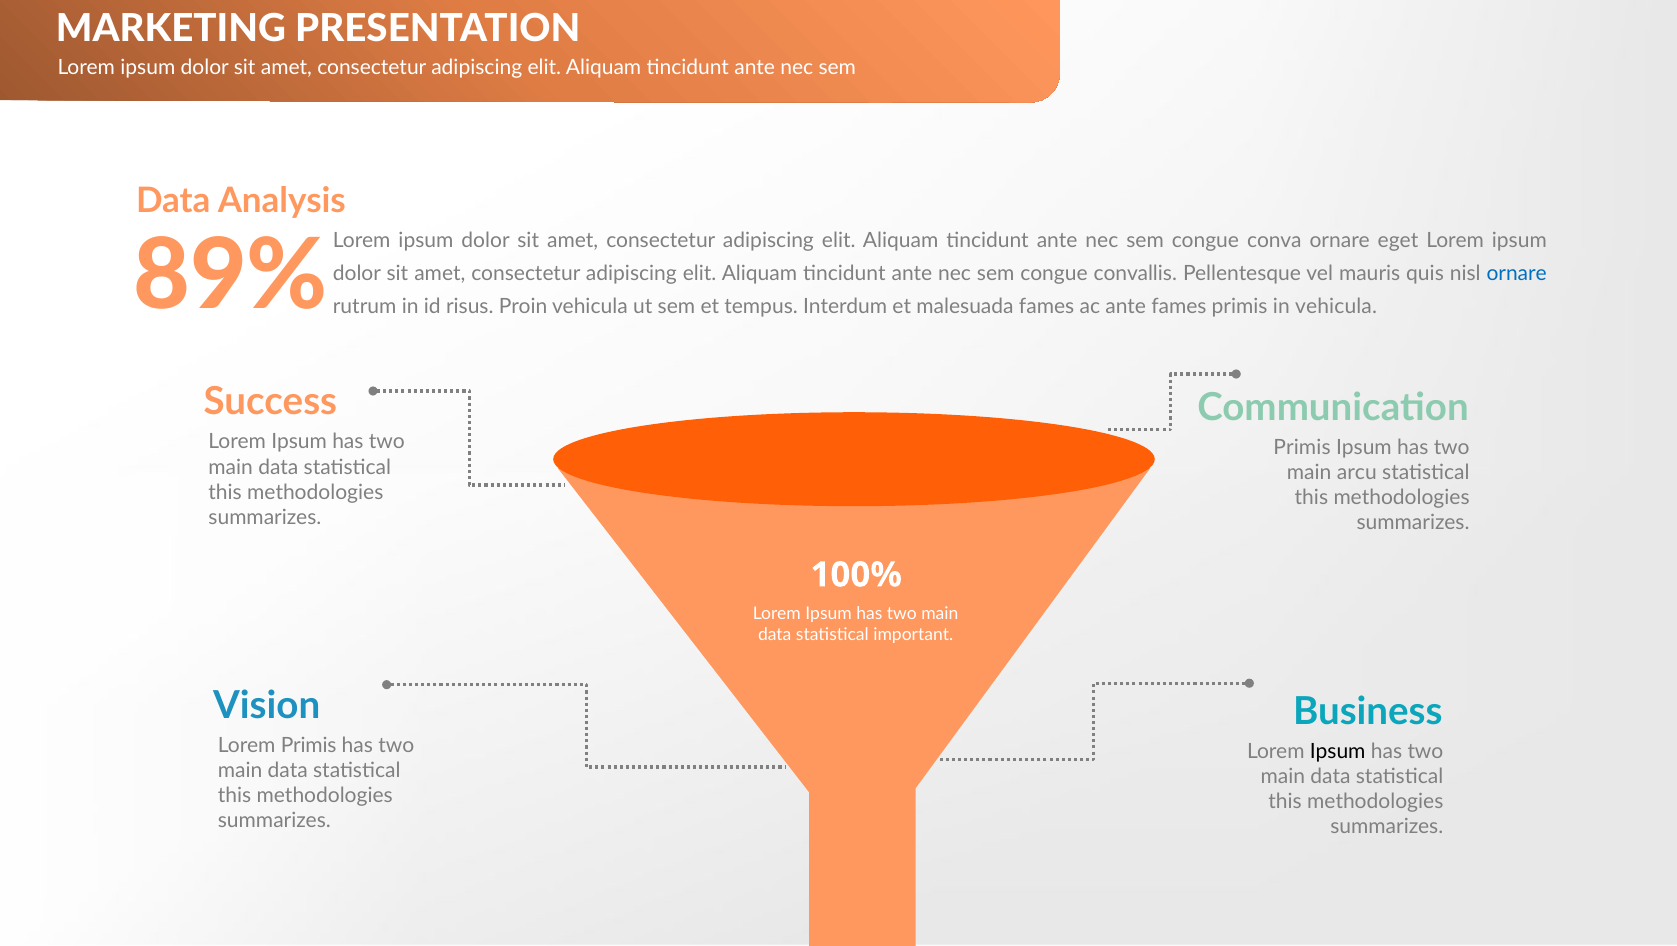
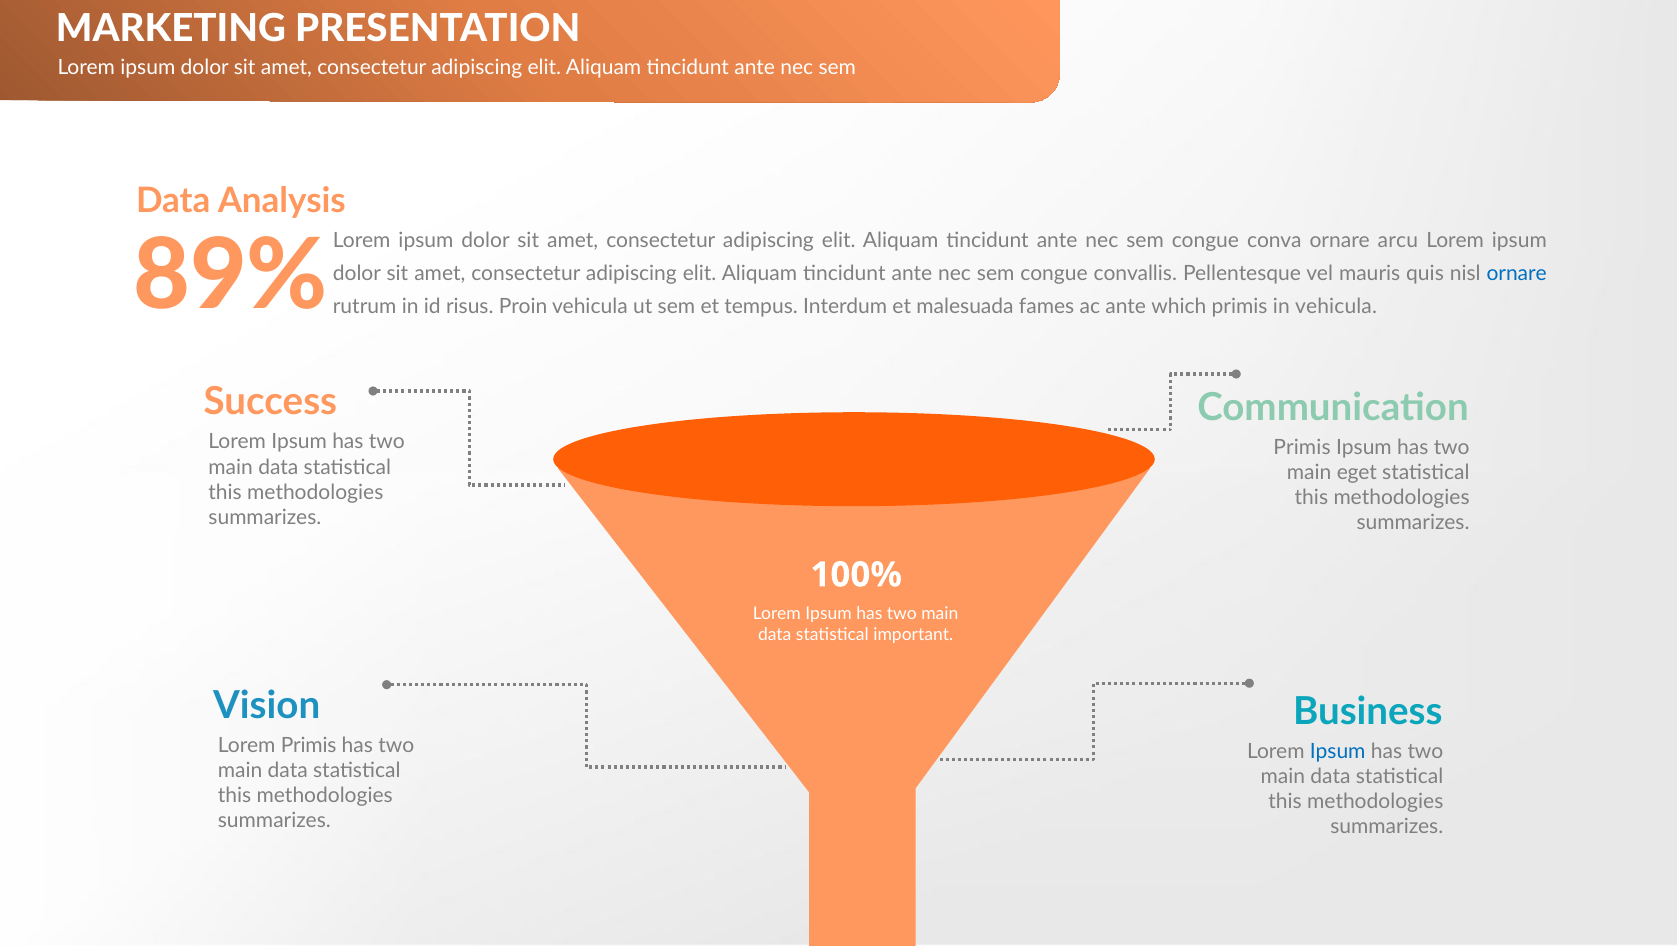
eget: eget -> arcu (1398, 240)
fames: fames -> which (1179, 306)
arcu: arcu -> eget (1357, 472)
Ipsum colour: black -> blue (1338, 751)
